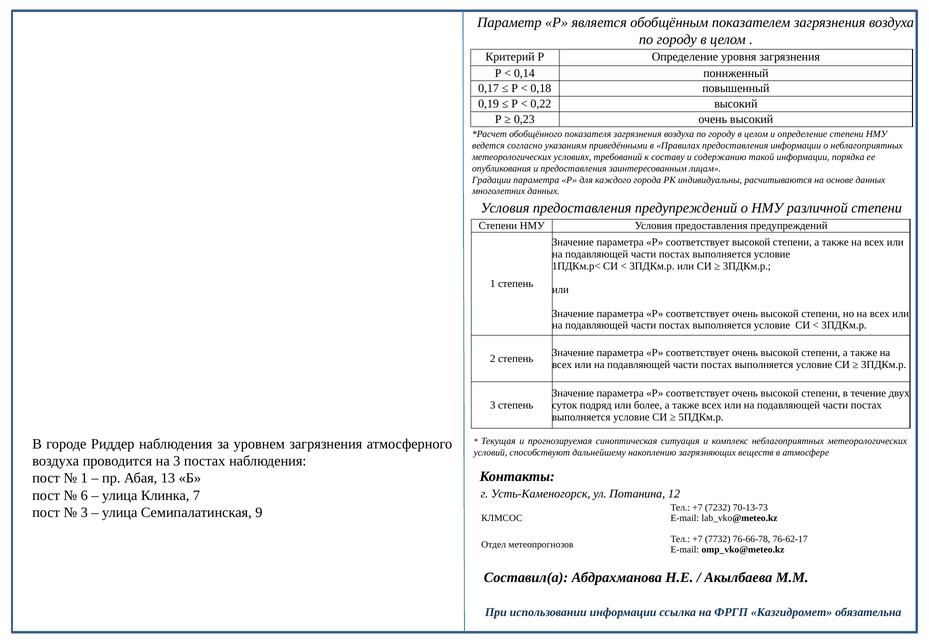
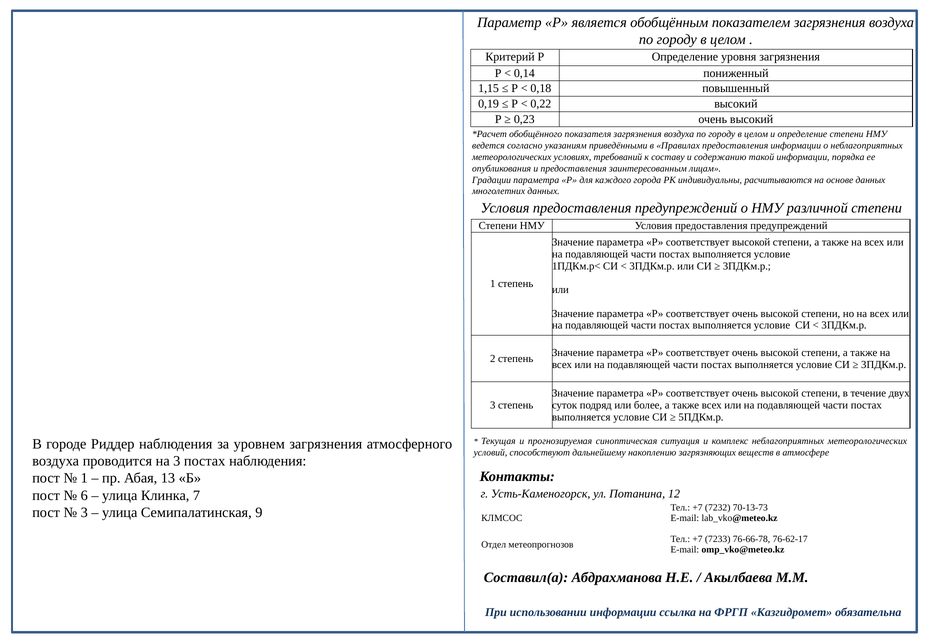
0,17: 0,17 -> 1,15 (489, 88)
7732: 7732 -> 7233 (718, 539)
